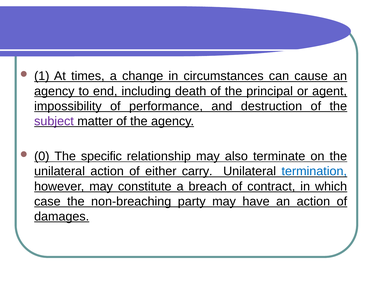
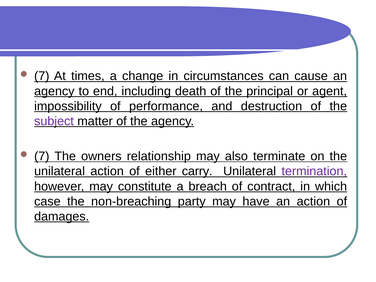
1: 1 -> 7 (42, 76)
0: 0 -> 7 (42, 156)
specific: specific -> owners (101, 156)
termination colour: blue -> purple (314, 171)
